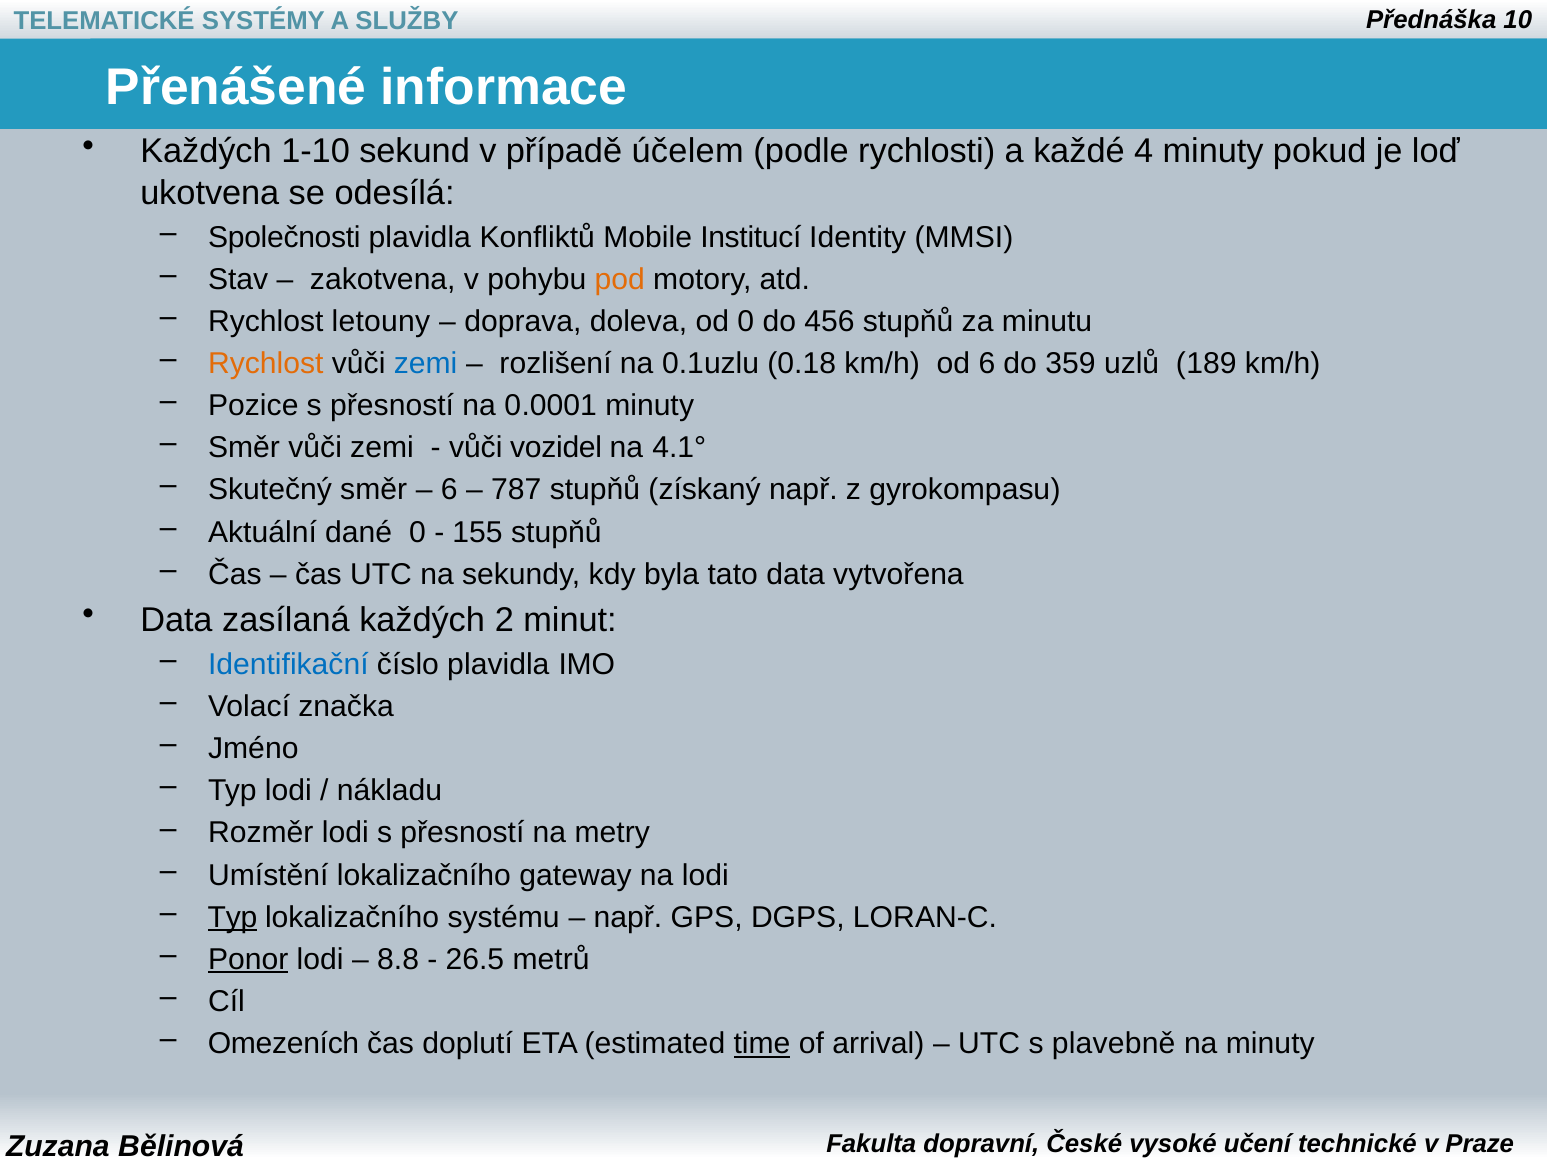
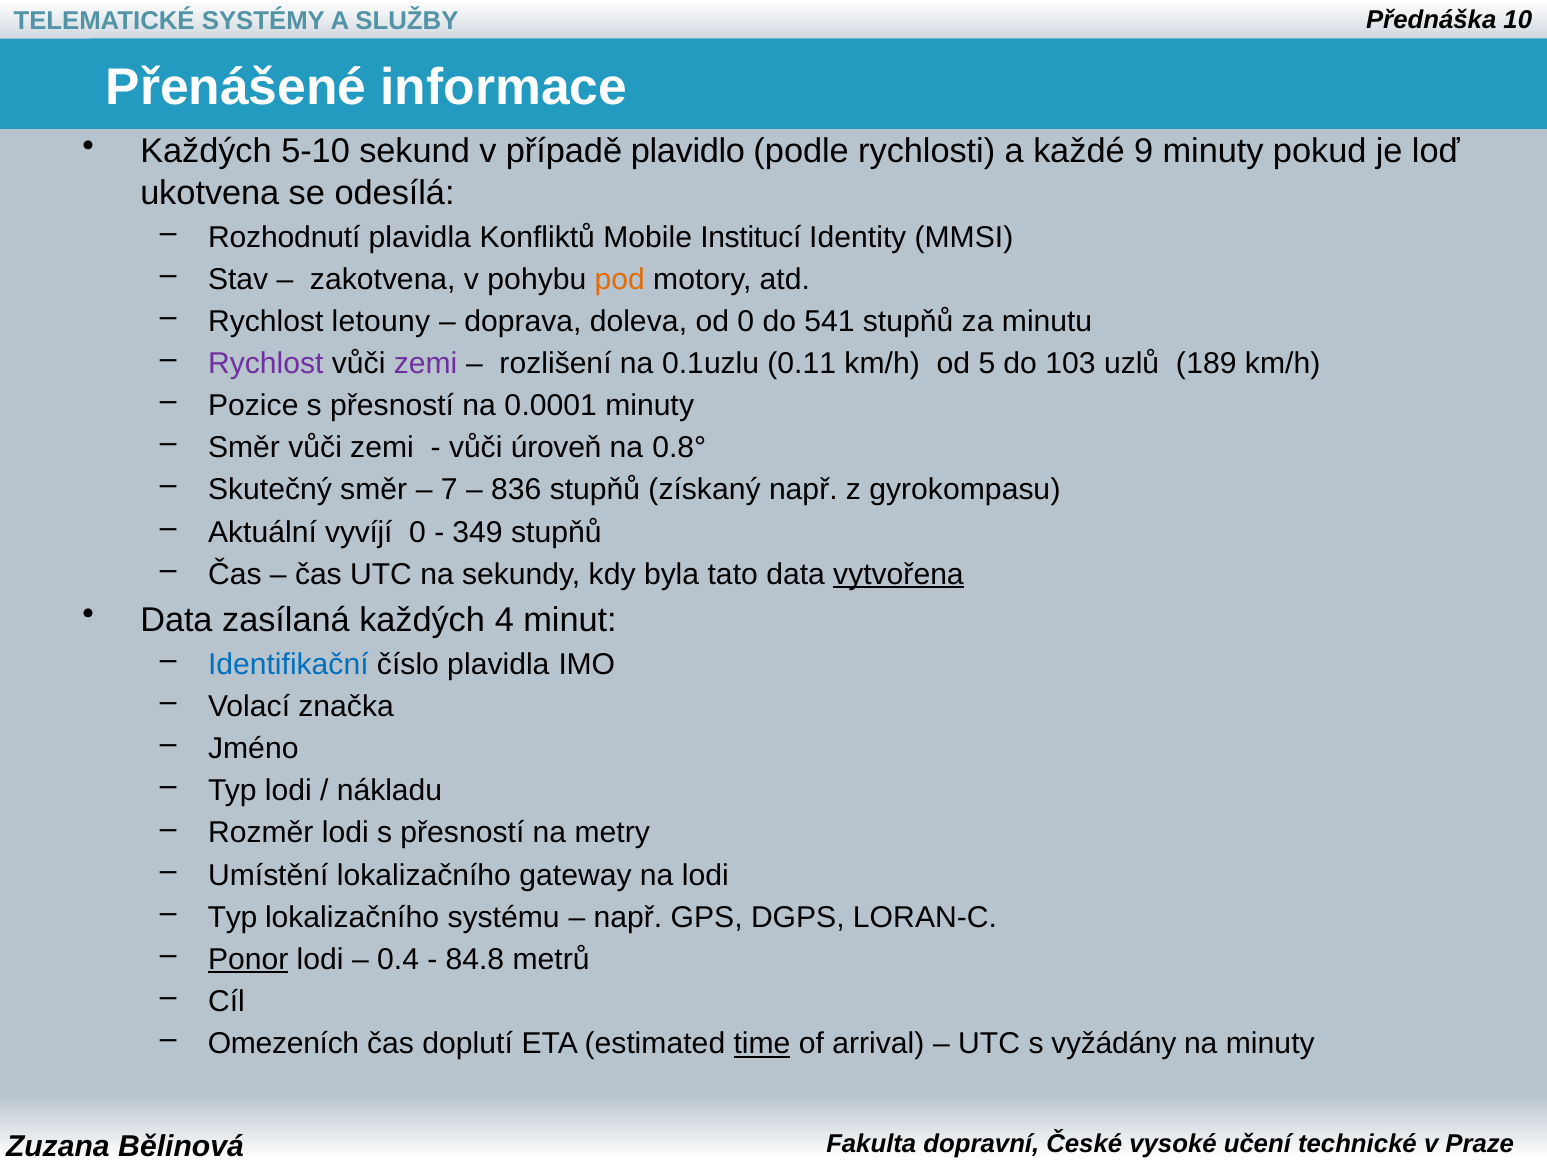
1-10: 1-10 -> 5-10 (316, 152)
účelem: účelem -> plavidlo (688, 152)
4: 4 -> 9 (1144, 152)
Společnosti: Společnosti -> Rozhodnutí (284, 237)
456: 456 -> 541 (830, 321)
Rychlost colour: orange -> purple (266, 364)
zemi colour: blue -> purple (426, 364)
0.18: 0.18 -> 0.11 (802, 364)
od 6: 6 -> 5 (987, 364)
359: 359 -> 103 (1071, 364)
vozidel: vozidel -> úroveň (556, 448)
4.1°: 4.1° -> 0.8° (679, 448)
6: 6 -> 7 (449, 490)
787: 787 -> 836 (516, 490)
dané: dané -> vyvíjí (359, 532)
155: 155 -> 349 (477, 532)
vytvořena underline: none -> present (898, 574)
2: 2 -> 4 (505, 620)
Typ underline: present -> none (232, 917)
8.8: 8.8 -> 0.4 (398, 960)
26.5: 26.5 -> 84.8 (475, 960)
plavebně: plavebně -> vyžádány (1114, 1044)
